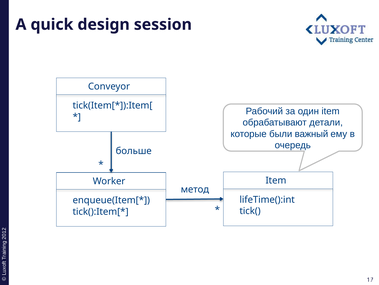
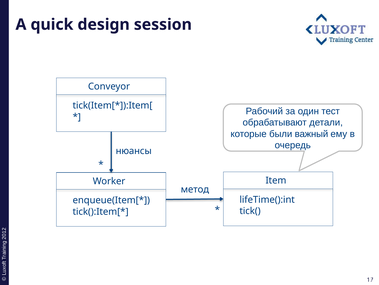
один item: item -> тест (331, 111)
больше: больше -> нюансы (134, 151)
